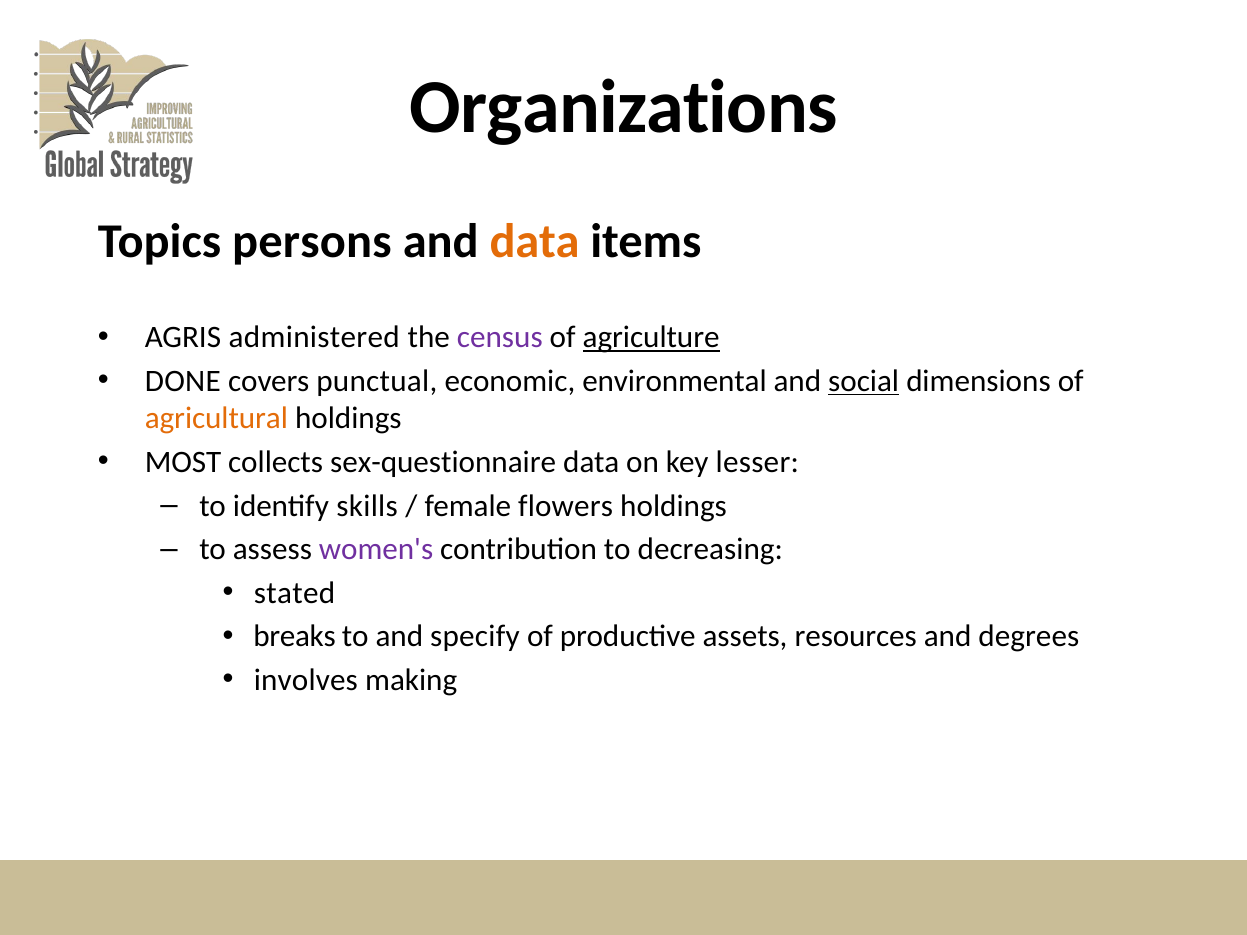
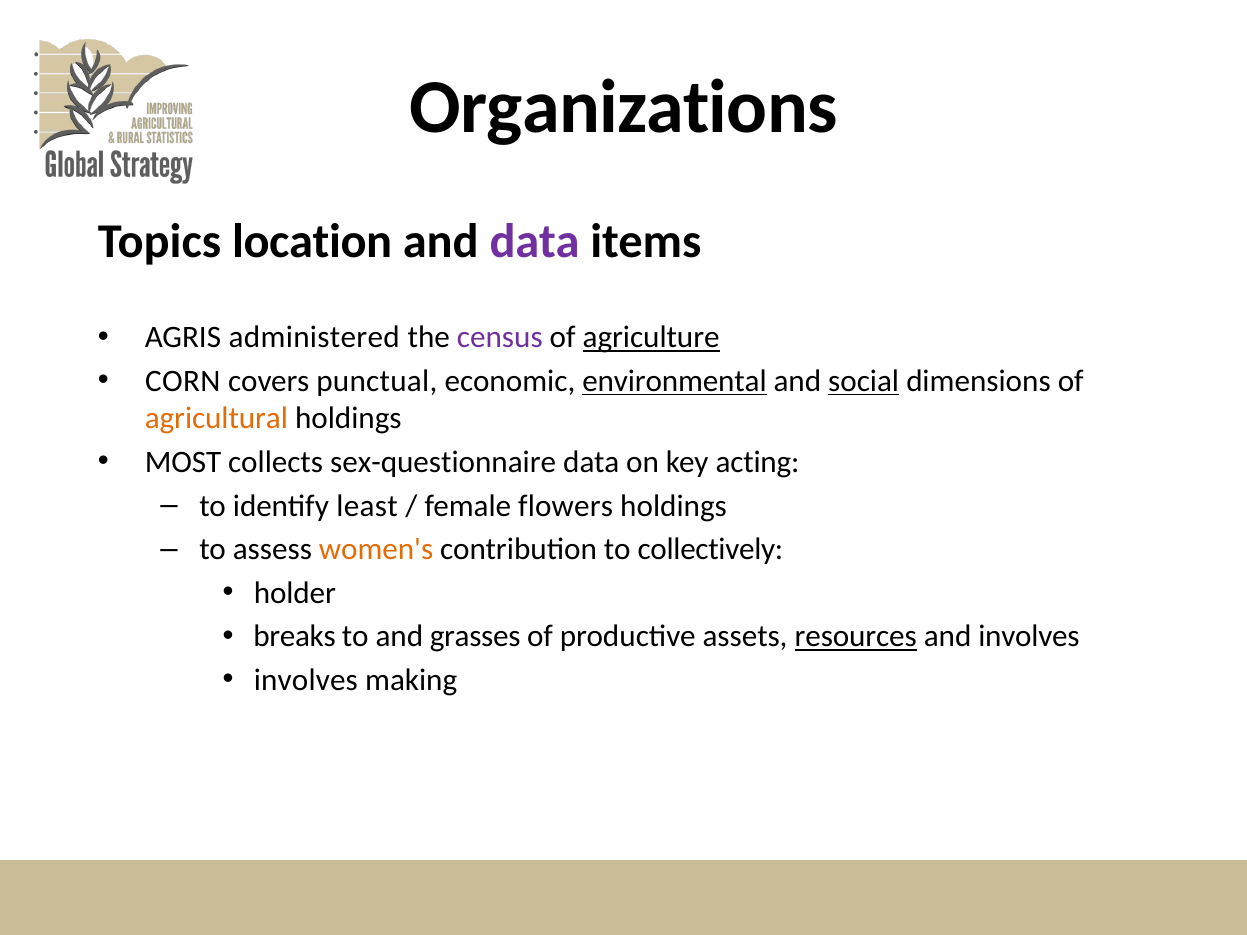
persons: persons -> location (312, 241)
data colour: orange -> purple (535, 241)
DONE: DONE -> CORN (183, 381)
environmental underline: none -> present (674, 381)
lesser: lesser -> acting (758, 462)
skills: skills -> least (367, 506)
women's colour: purple -> orange (376, 550)
decreasing: decreasing -> collectively (710, 550)
stated: stated -> holder (295, 593)
specify: specify -> grasses (475, 637)
resources underline: none -> present (856, 637)
and degrees: degrees -> involves (1029, 637)
